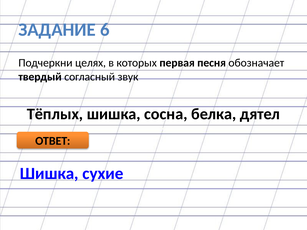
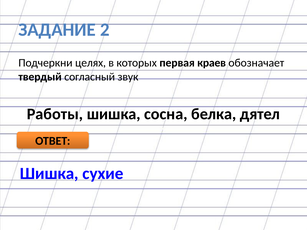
6: 6 -> 2 (105, 30)
песня: песня -> краев (212, 63)
Тёплых: Тёплых -> Работы (55, 114)
